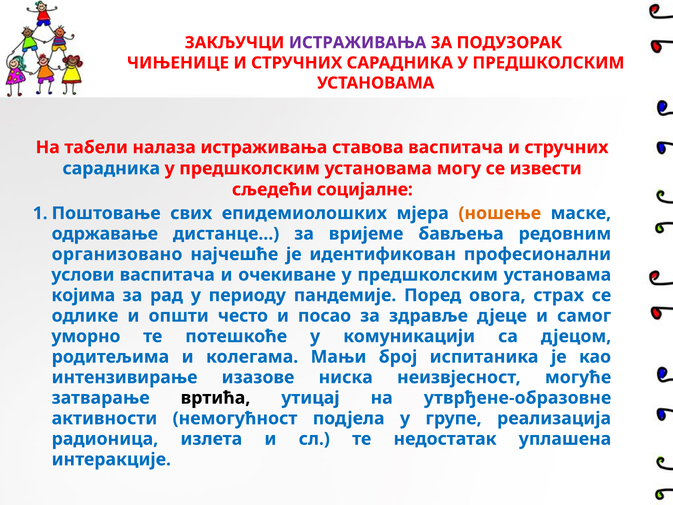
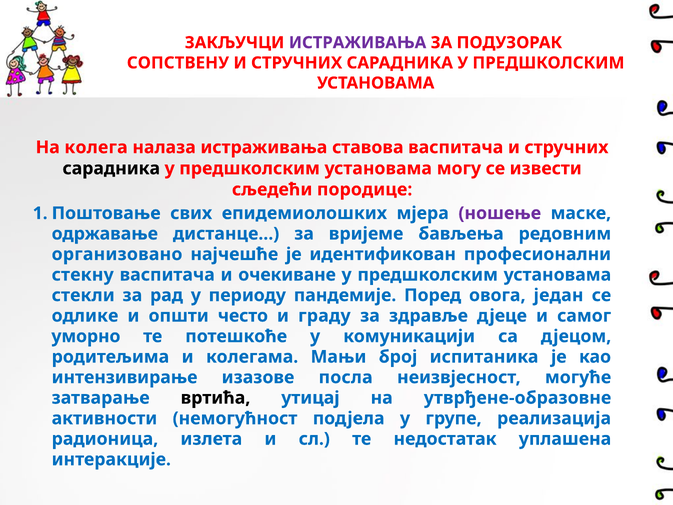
ЧИЊЕНИЦЕ: ЧИЊЕНИЦЕ -> СОПСТВЕНУ (178, 63)
табели: табели -> колега (96, 147)
сарадника colour: blue -> black (111, 168)
социјалне: социјалне -> породице (365, 189)
ношење colour: orange -> purple (500, 213)
услови: услови -> стекну (83, 275)
којима: којима -> стекли (83, 295)
страх: страх -> један (559, 295)
посао: посао -> граду (324, 316)
ниска: ниска -> посла (346, 377)
